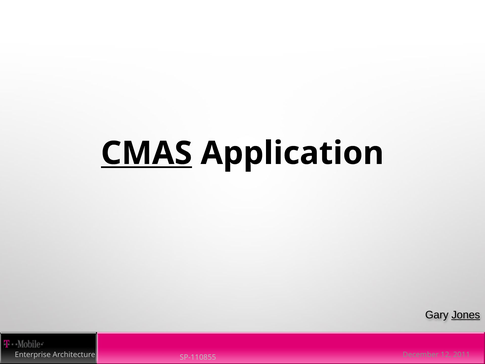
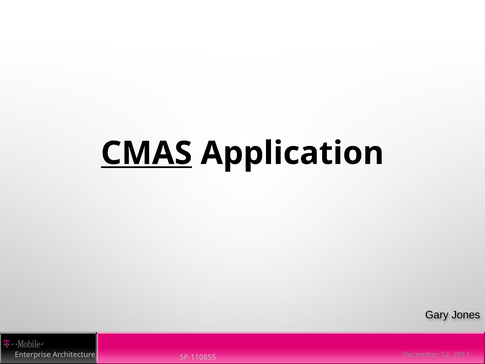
Jones underline: present -> none (466, 315)
